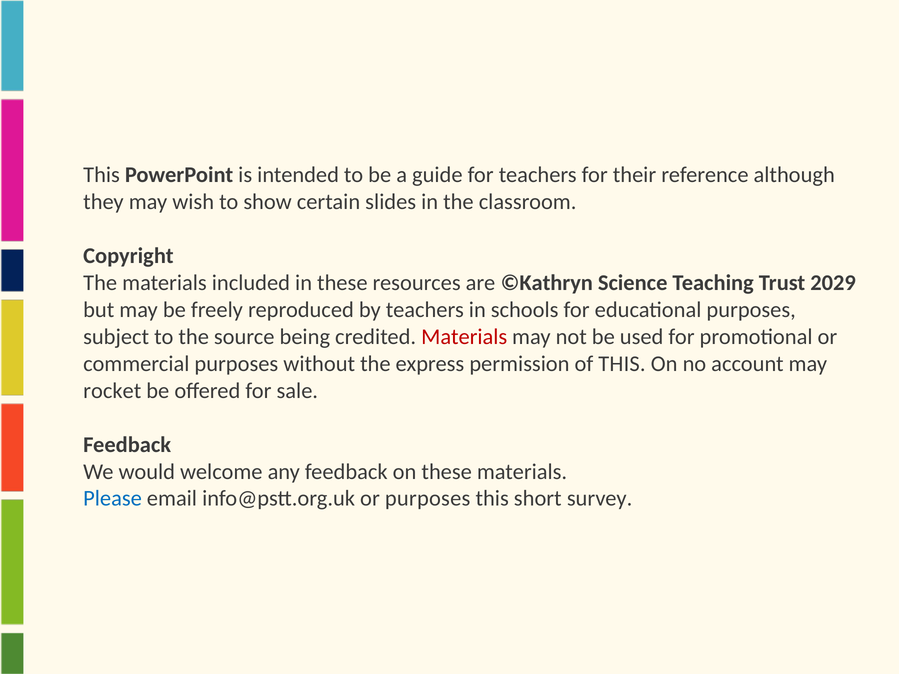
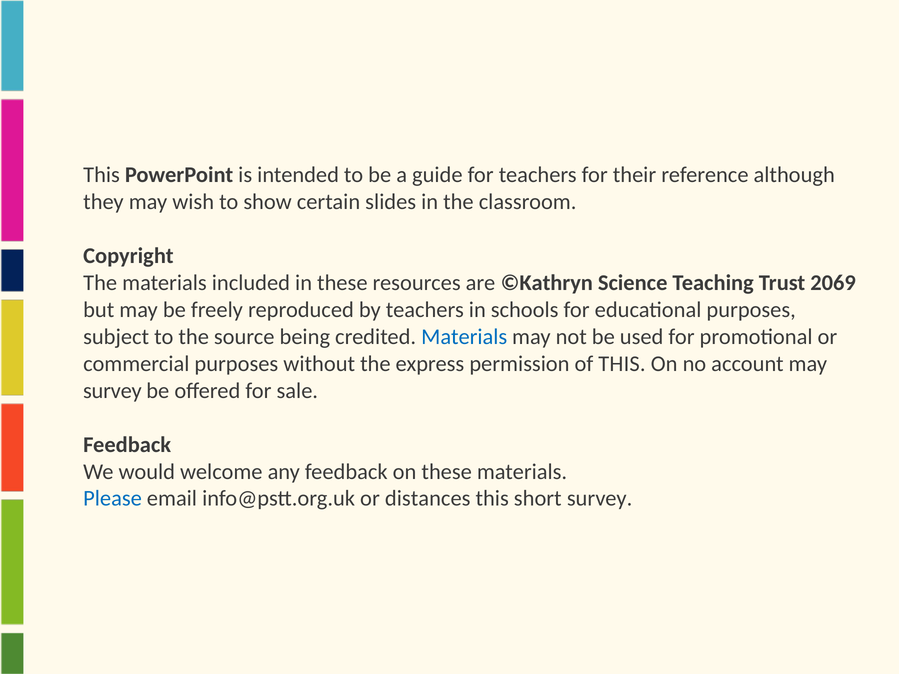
2029: 2029 -> 2069 (833, 283)
Materials colour: red -> blue (464, 337)
rocket: rocket -> survey (112, 391)
or purposes: purposes -> distances (428, 499)
